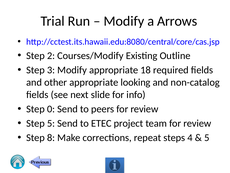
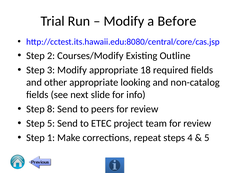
Arrows: Arrows -> Before (177, 21)
0: 0 -> 8 (51, 109)
8: 8 -> 1 (51, 137)
